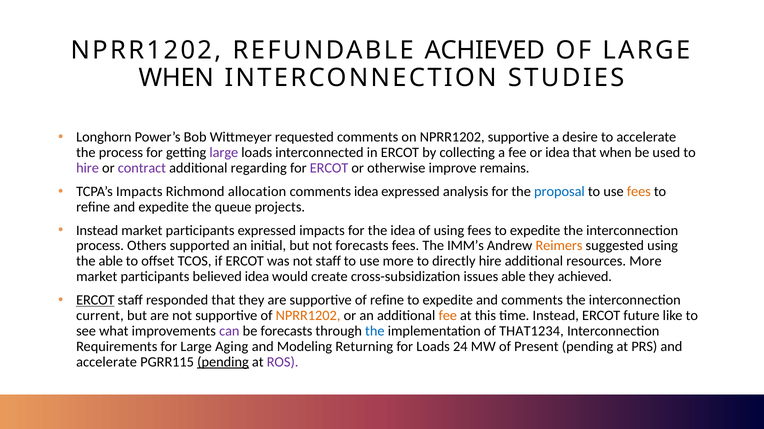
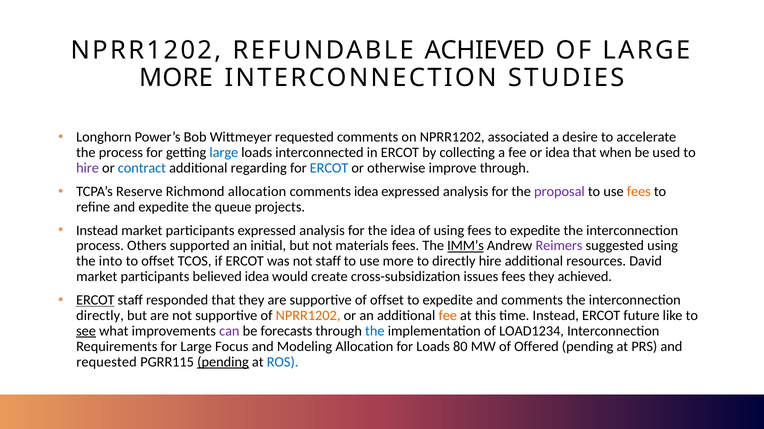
WHEN: WHEN -> MORE (176, 78)
NPRR1202 supportive: supportive -> associated (518, 137)
large colour: purple -> blue (224, 153)
contract colour: purple -> blue (142, 168)
ERCOT colour: purple -> blue (329, 168)
improve remains: remains -> through (505, 168)
TCPA’s Impacts: Impacts -> Reserve (139, 192)
proposal colour: blue -> purple (559, 192)
participants expressed impacts: impacts -> analysis (322, 231)
not forecasts: forecasts -> materials (362, 246)
IMM’s underline: none -> present (466, 246)
Reimers colour: orange -> purple (559, 246)
the able: able -> into (111, 262)
resources More: More -> David (646, 262)
issues able: able -> fees (513, 277)
of refine: refine -> offset (387, 301)
current: current -> directly (100, 316)
see underline: none -> present (86, 332)
THAT1234: THAT1234 -> LOAD1234 (532, 332)
Aging: Aging -> Focus (232, 347)
Modeling Returning: Returning -> Allocation (364, 347)
24: 24 -> 80 (460, 347)
Present: Present -> Offered (536, 347)
accelerate: accelerate -> requested (107, 362)
ROS colour: purple -> blue (283, 362)
